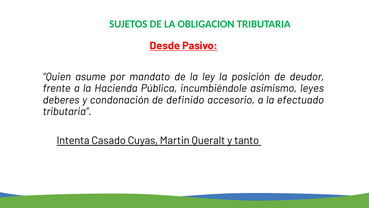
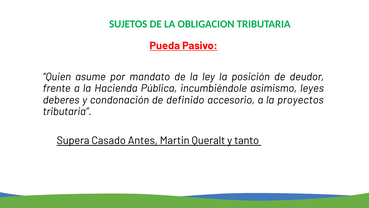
Desde: Desde -> Pueda (165, 46)
efectuado: efectuado -> proyectos (300, 100)
Intenta: Intenta -> Supera (73, 140)
Cuyas: Cuyas -> Antes (143, 140)
